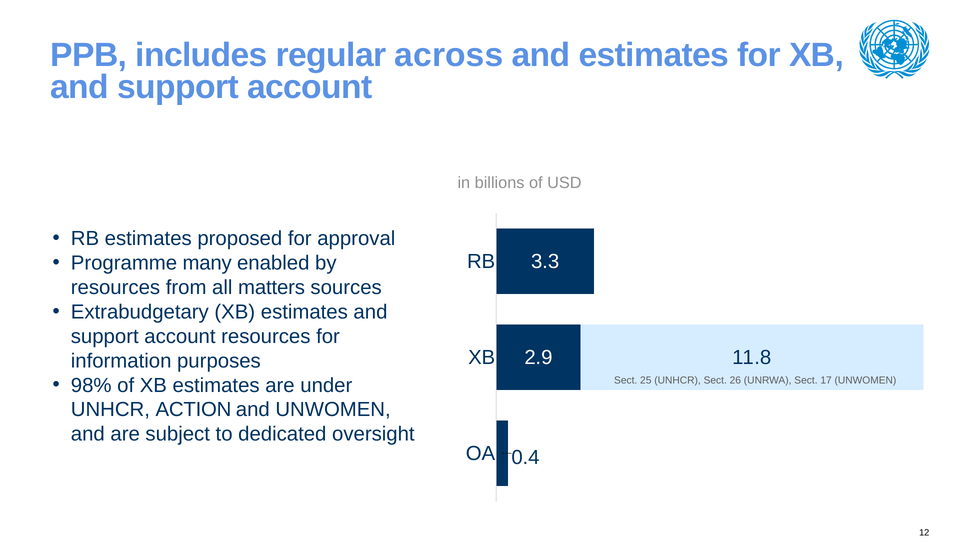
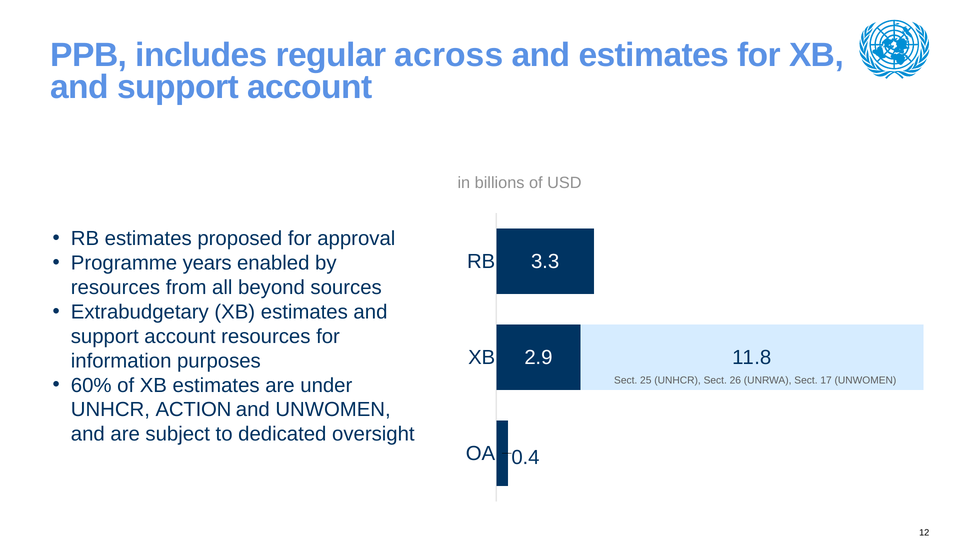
many: many -> years (207, 263)
matters: matters -> beyond (271, 288)
98%: 98% -> 60% (91, 385)
